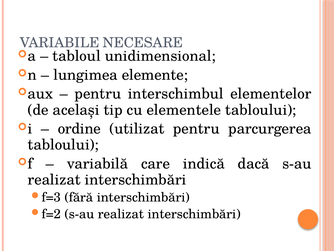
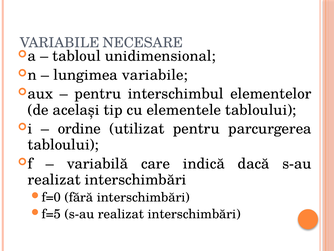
lungimea elemente: elemente -> variabile (155, 75)
f=3: f=3 -> f=0 (51, 197)
f=2: f=2 -> f=5 (51, 214)
